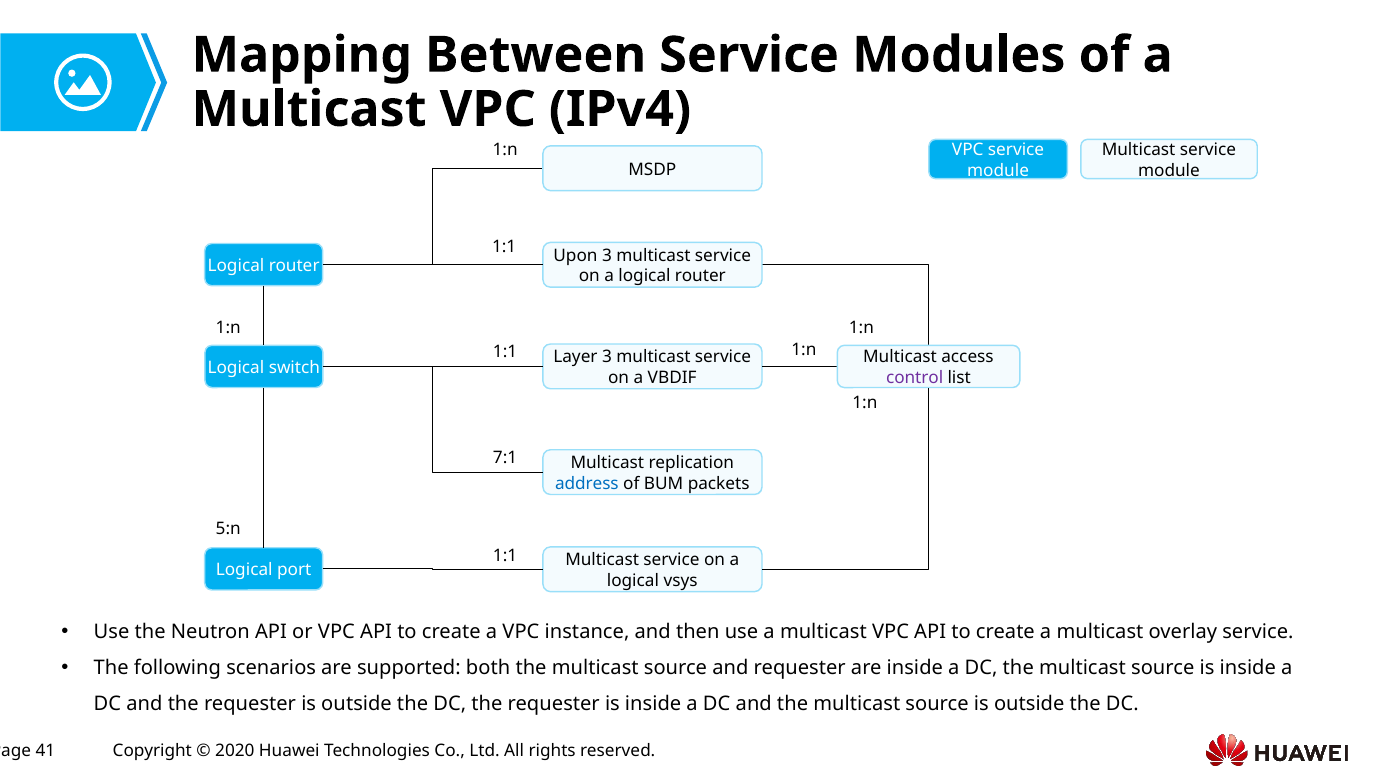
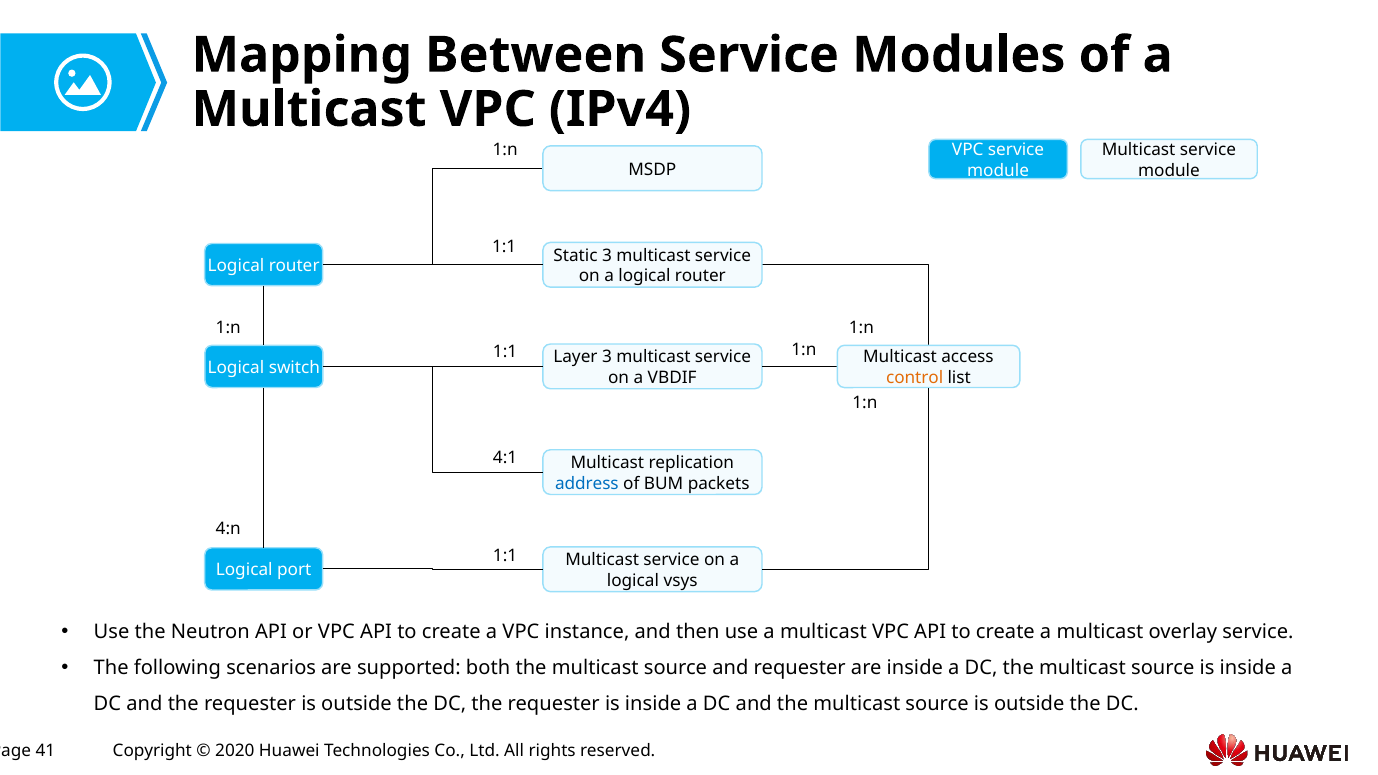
Upon: Upon -> Static (575, 256)
control colour: purple -> orange (915, 378)
7:1: 7:1 -> 4:1 (505, 458)
5:n: 5:n -> 4:n (228, 529)
